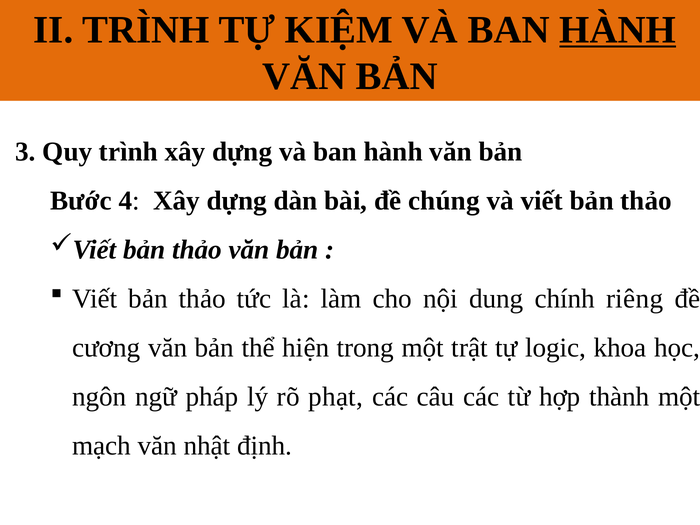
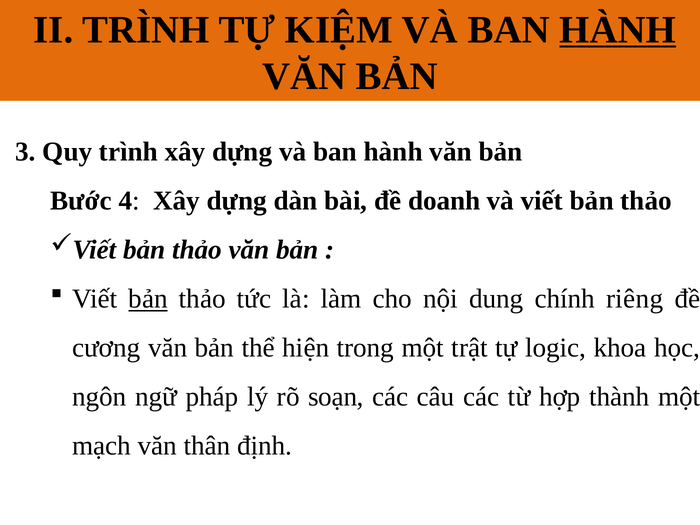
chúng: chúng -> doanh (444, 201)
bản underline: none -> present (148, 299)
phạt: phạt -> soạn (336, 397)
nhật: nhật -> thân (207, 446)
